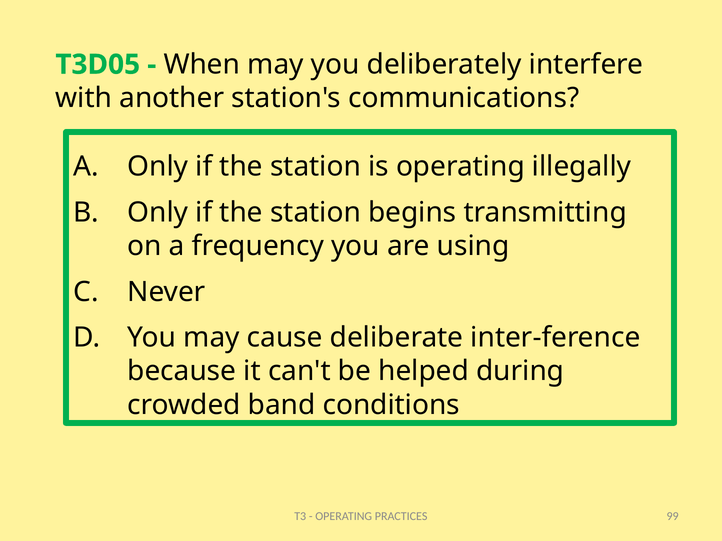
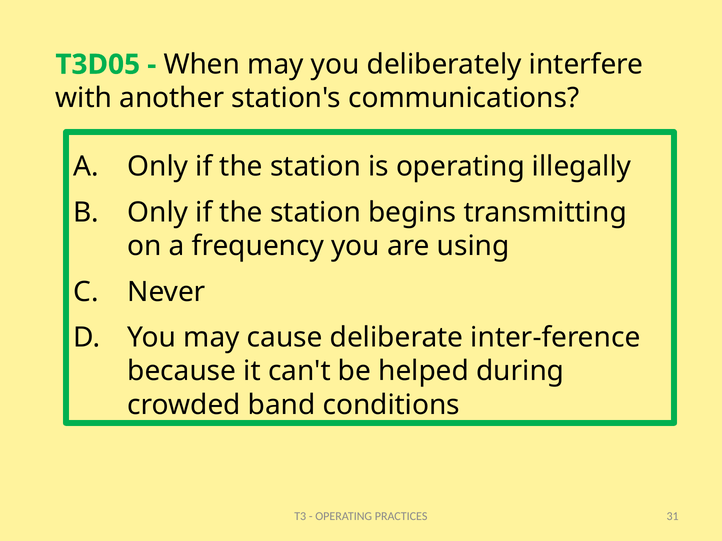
99: 99 -> 31 (673, 517)
